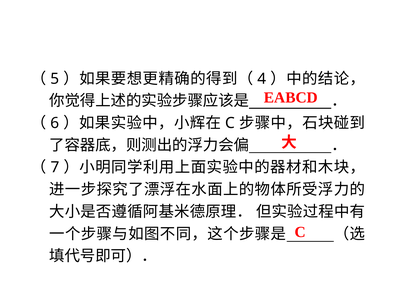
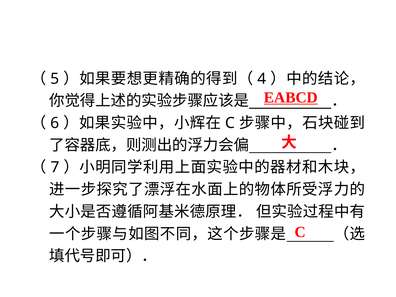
EABCD underline: none -> present (291, 98)
